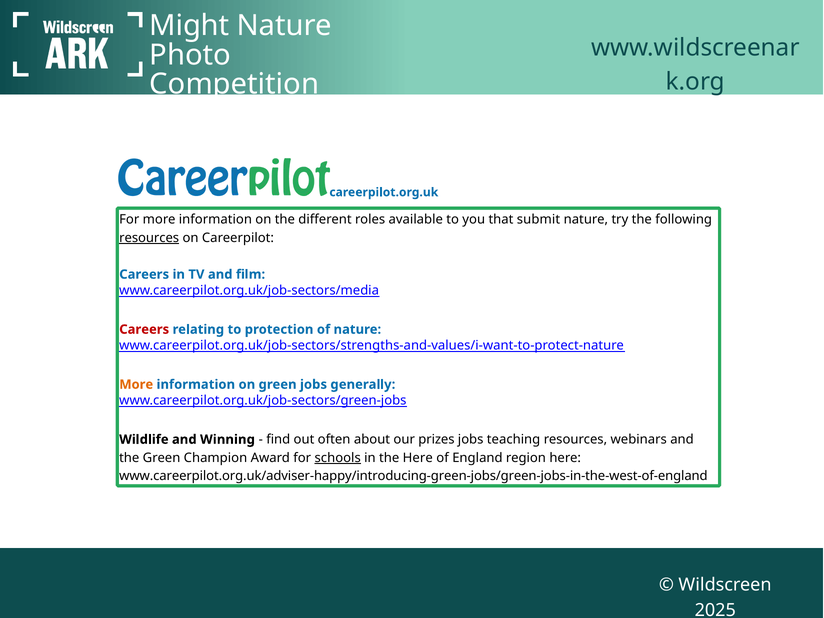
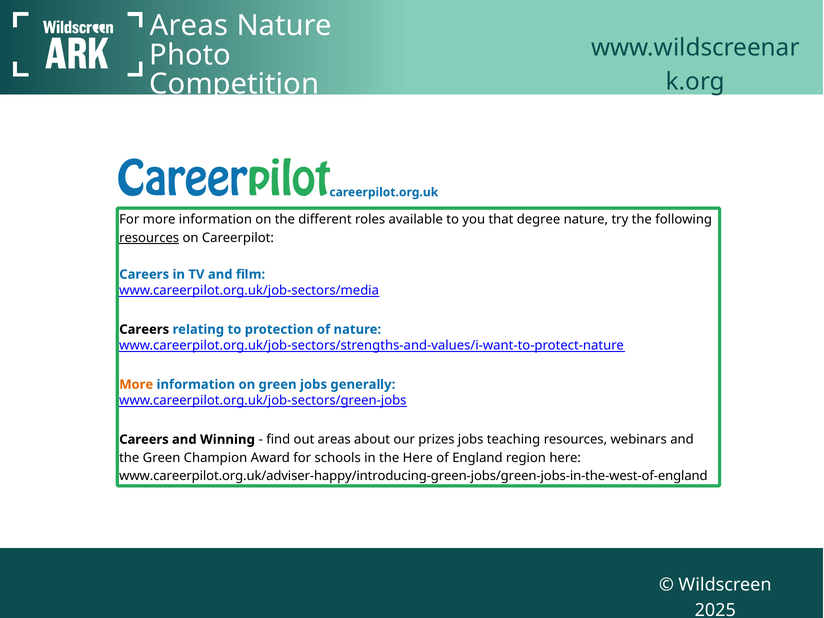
Might: Might -> Areas (189, 26)
submit: submit -> degree (539, 219)
Careers colour: red -> black (144, 329)
Wildlife: Wildlife -> Careers (144, 439)
out often: often -> areas (334, 439)
schools underline: present -> none (338, 458)
